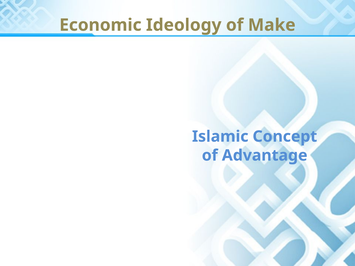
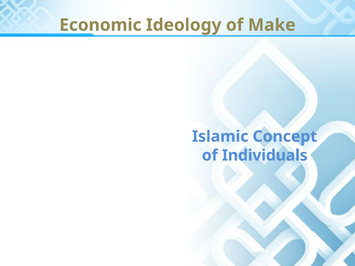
Advantage: Advantage -> Individuals (265, 156)
